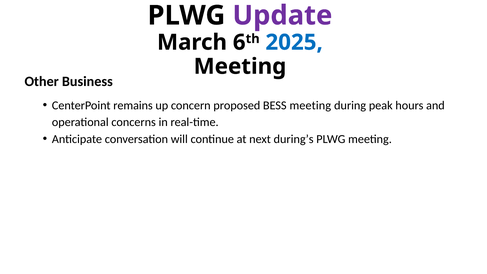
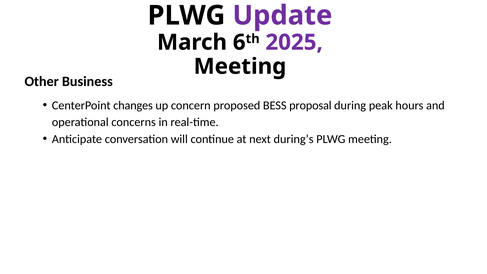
2025 colour: blue -> purple (294, 42)
remains: remains -> changes (133, 105)
BESS meeting: meeting -> proposal (310, 105)
